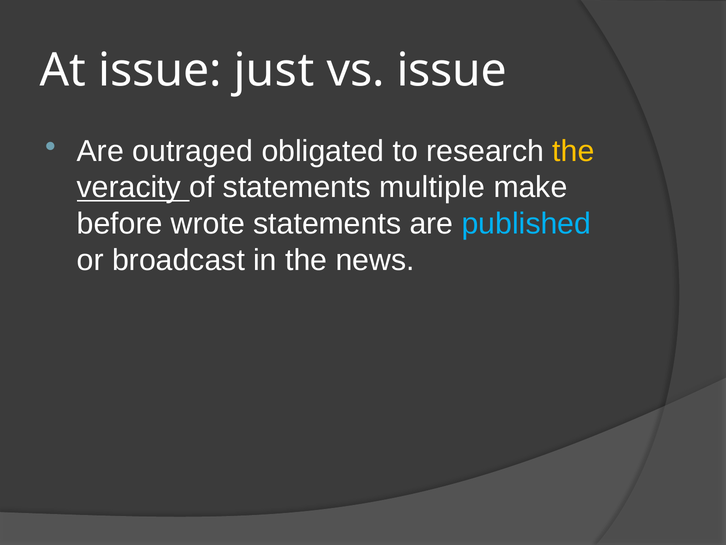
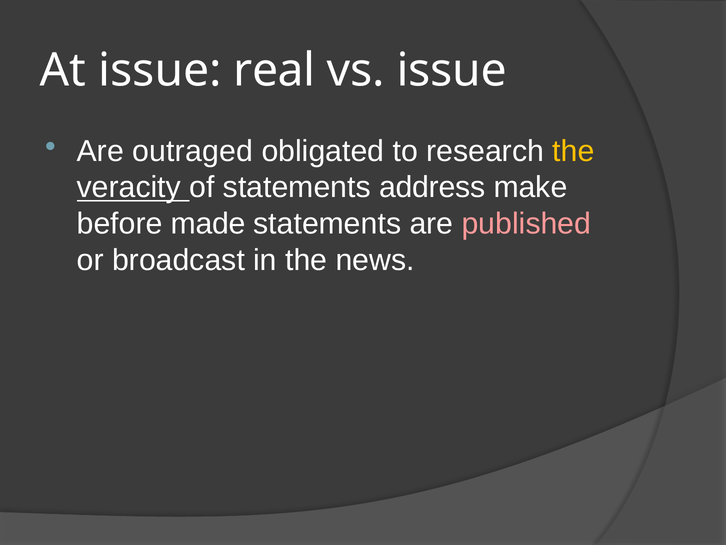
just: just -> real (274, 70)
multiple: multiple -> address (432, 187)
wrote: wrote -> made (208, 223)
published colour: light blue -> pink (526, 223)
